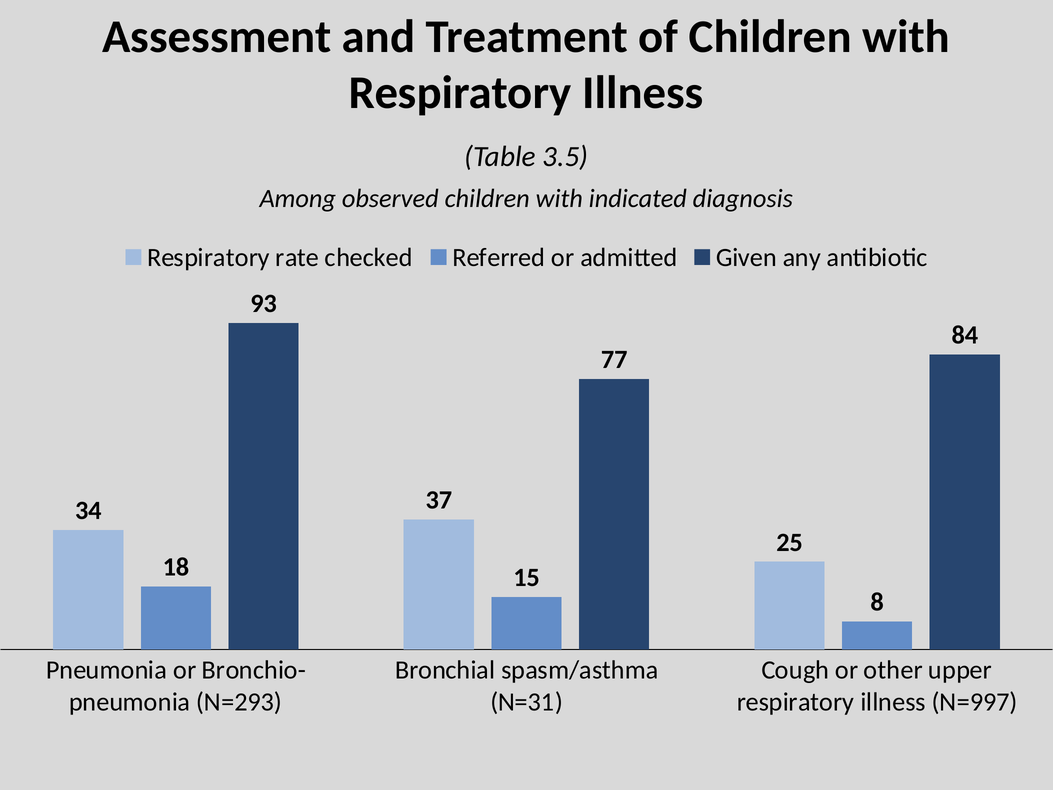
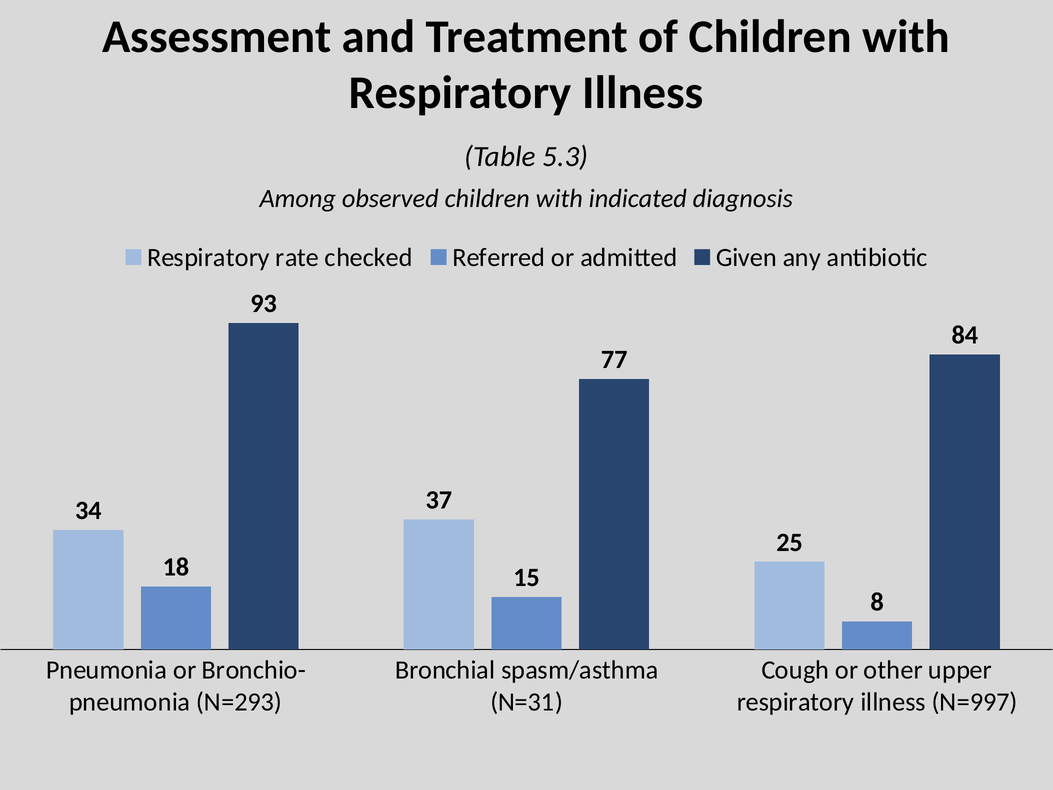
3.5: 3.5 -> 5.3 (565, 156)
